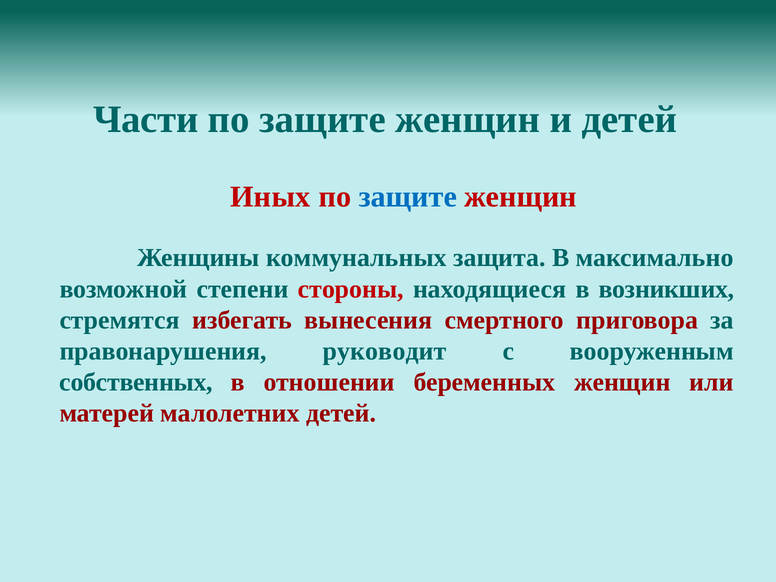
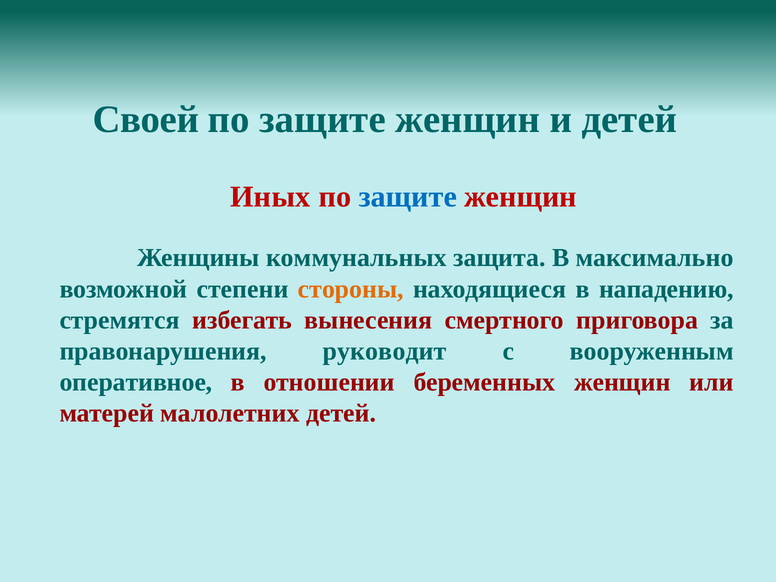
Части: Части -> Своей (146, 119)
стороны colour: red -> orange (351, 289)
возникших: возникших -> нападению (666, 289)
собственных: собственных -> оперативное (136, 382)
